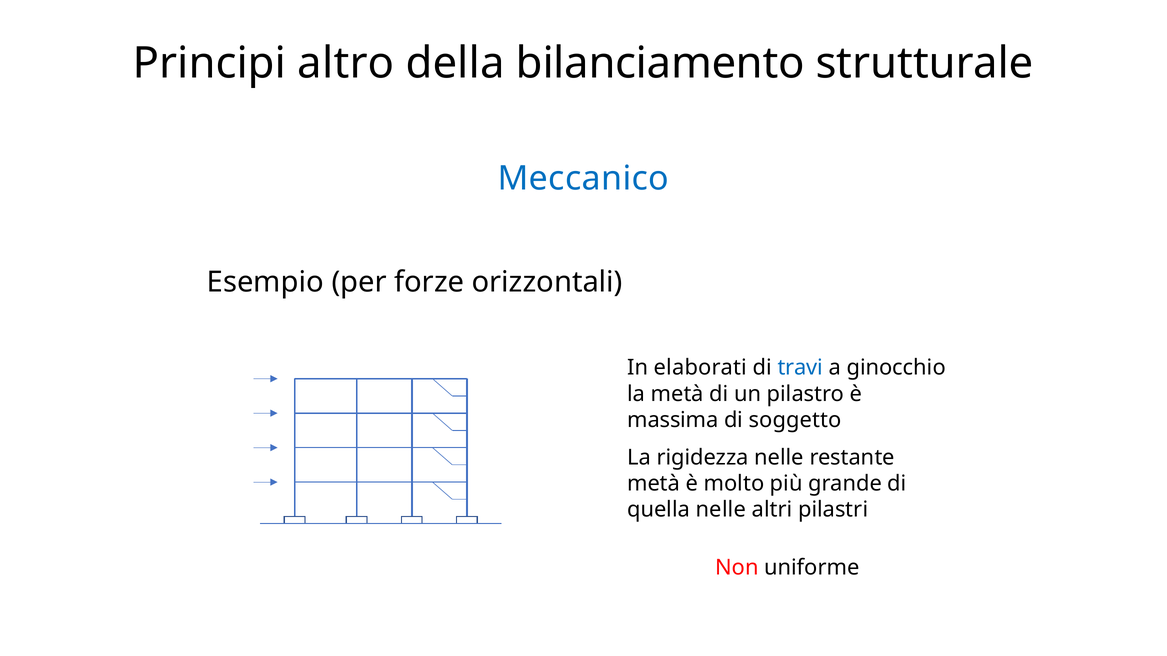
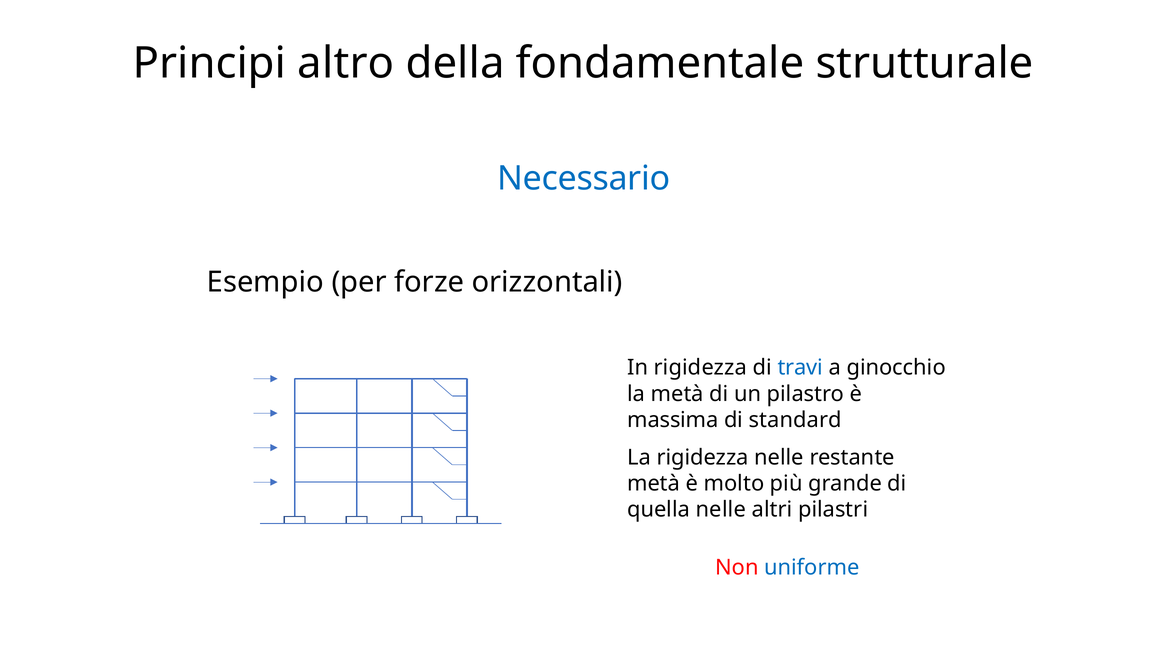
bilanciamento: bilanciamento -> fondamentale (660, 63)
Meccanico: Meccanico -> Necessario (584, 179)
In elaborati: elaborati -> rigidezza (700, 368)
soggetto: soggetto -> standard (795, 420)
uniforme colour: black -> blue (812, 568)
